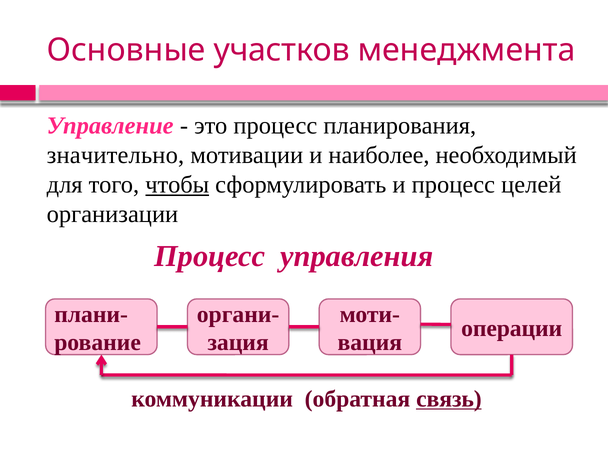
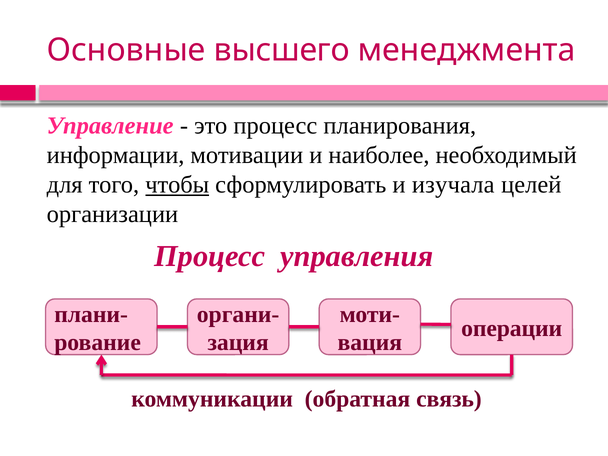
участков: участков -> высшего (282, 50)
значительно: значительно -> информации (116, 155)
и процесс: процесс -> изучала (453, 185)
связь underline: present -> none (449, 399)
